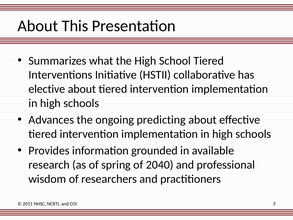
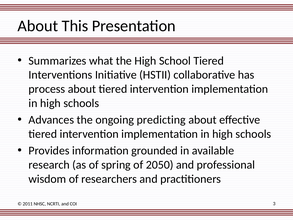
elective: elective -> process (47, 89)
2040: 2040 -> 2050 (160, 165)
